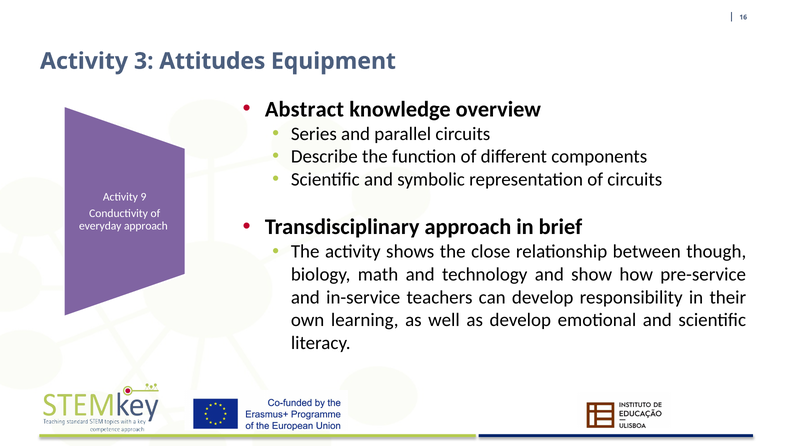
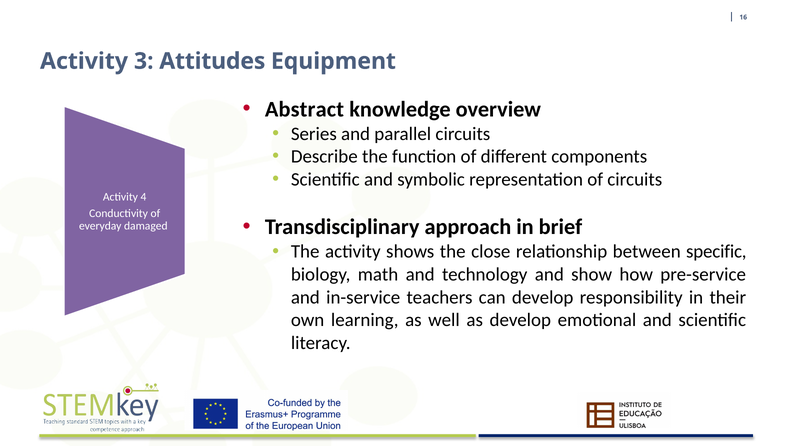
9: 9 -> 4 (143, 196)
everyday approach: approach -> damaged (146, 226)
though: though -> specific (716, 251)
